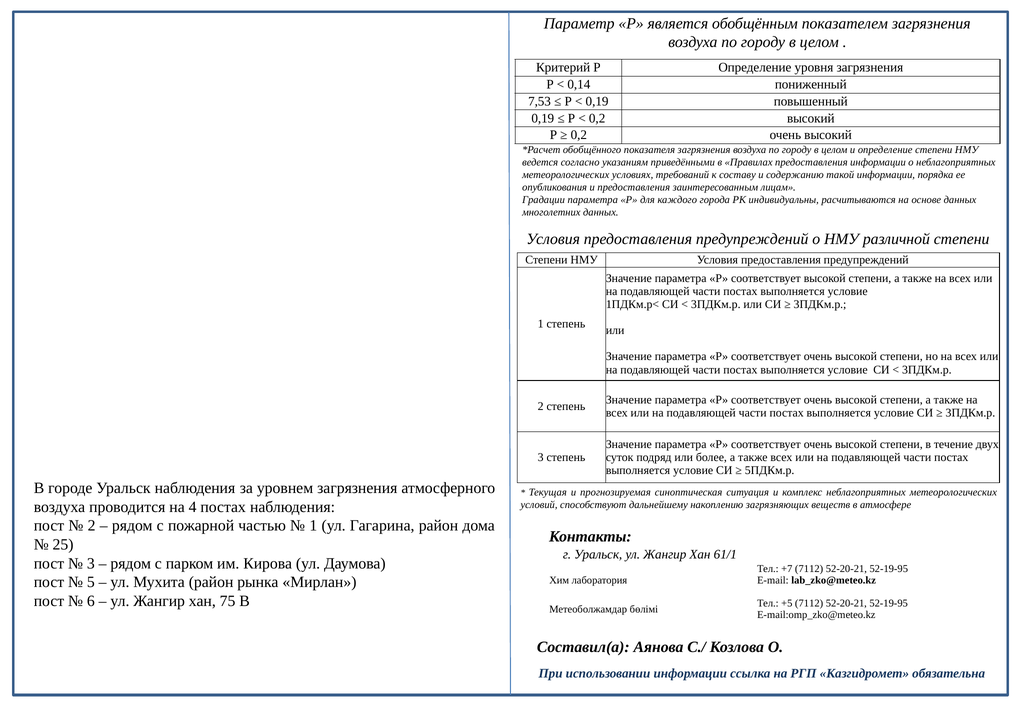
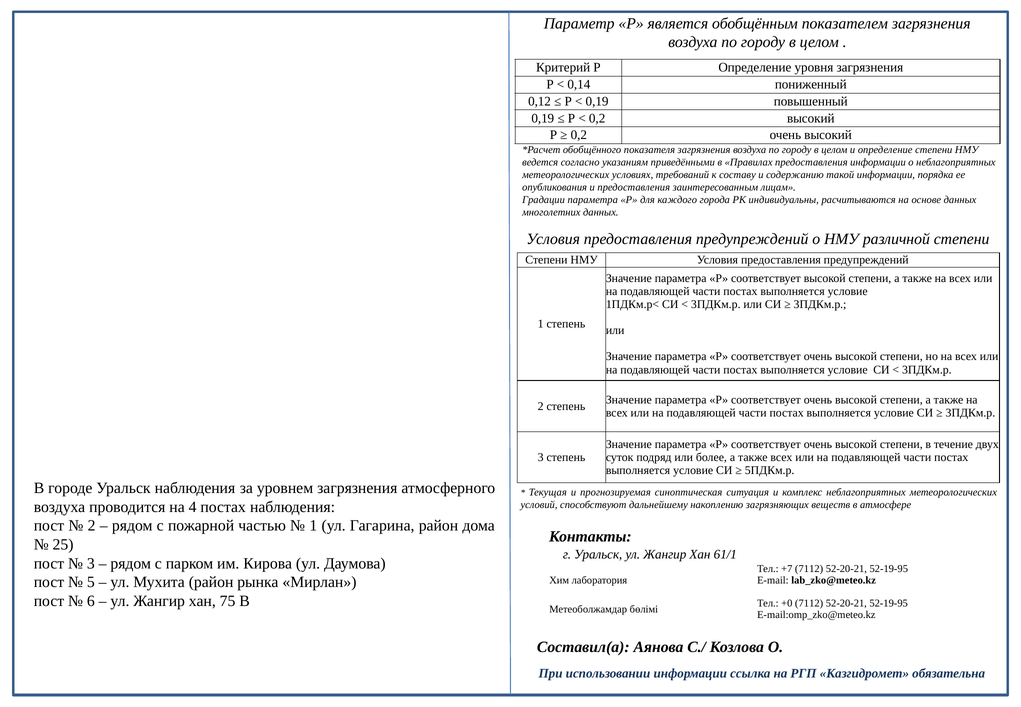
7,53: 7,53 -> 0,12 (540, 101)
+5: +5 -> +0 (787, 603)
